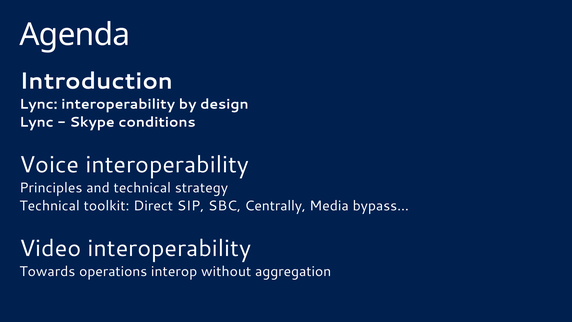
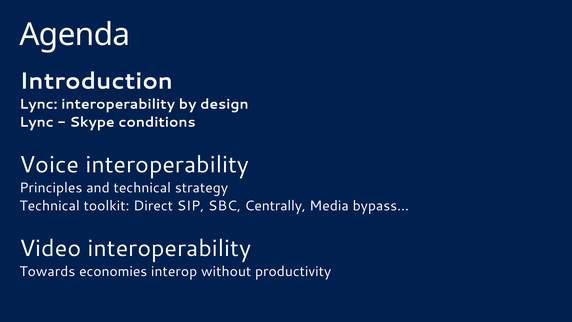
operations: operations -> economies (113, 271)
aggregation: aggregation -> productivity (293, 271)
